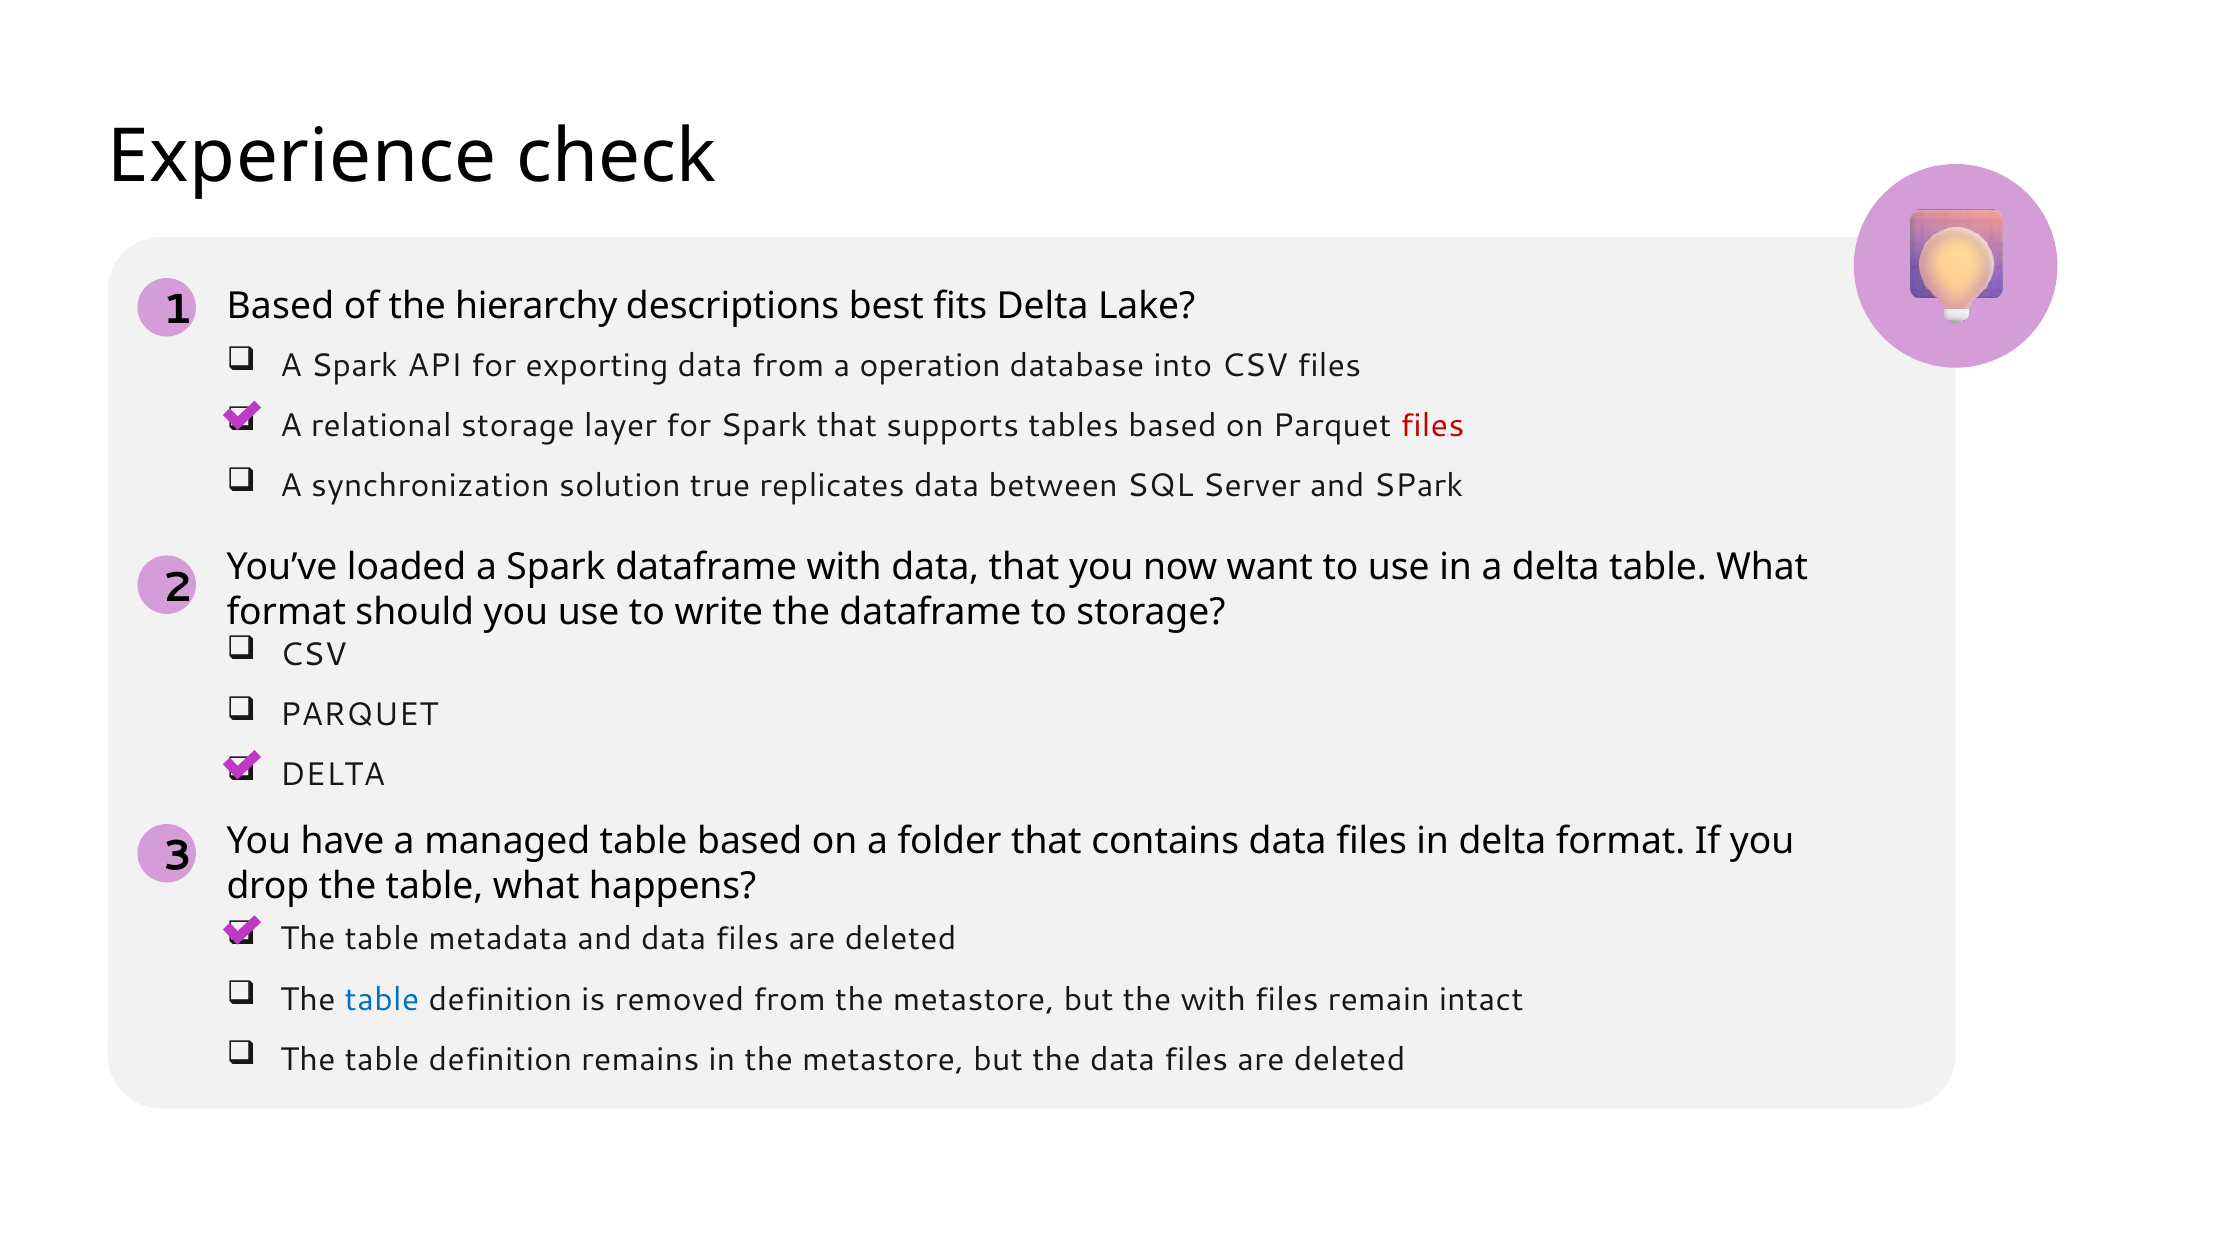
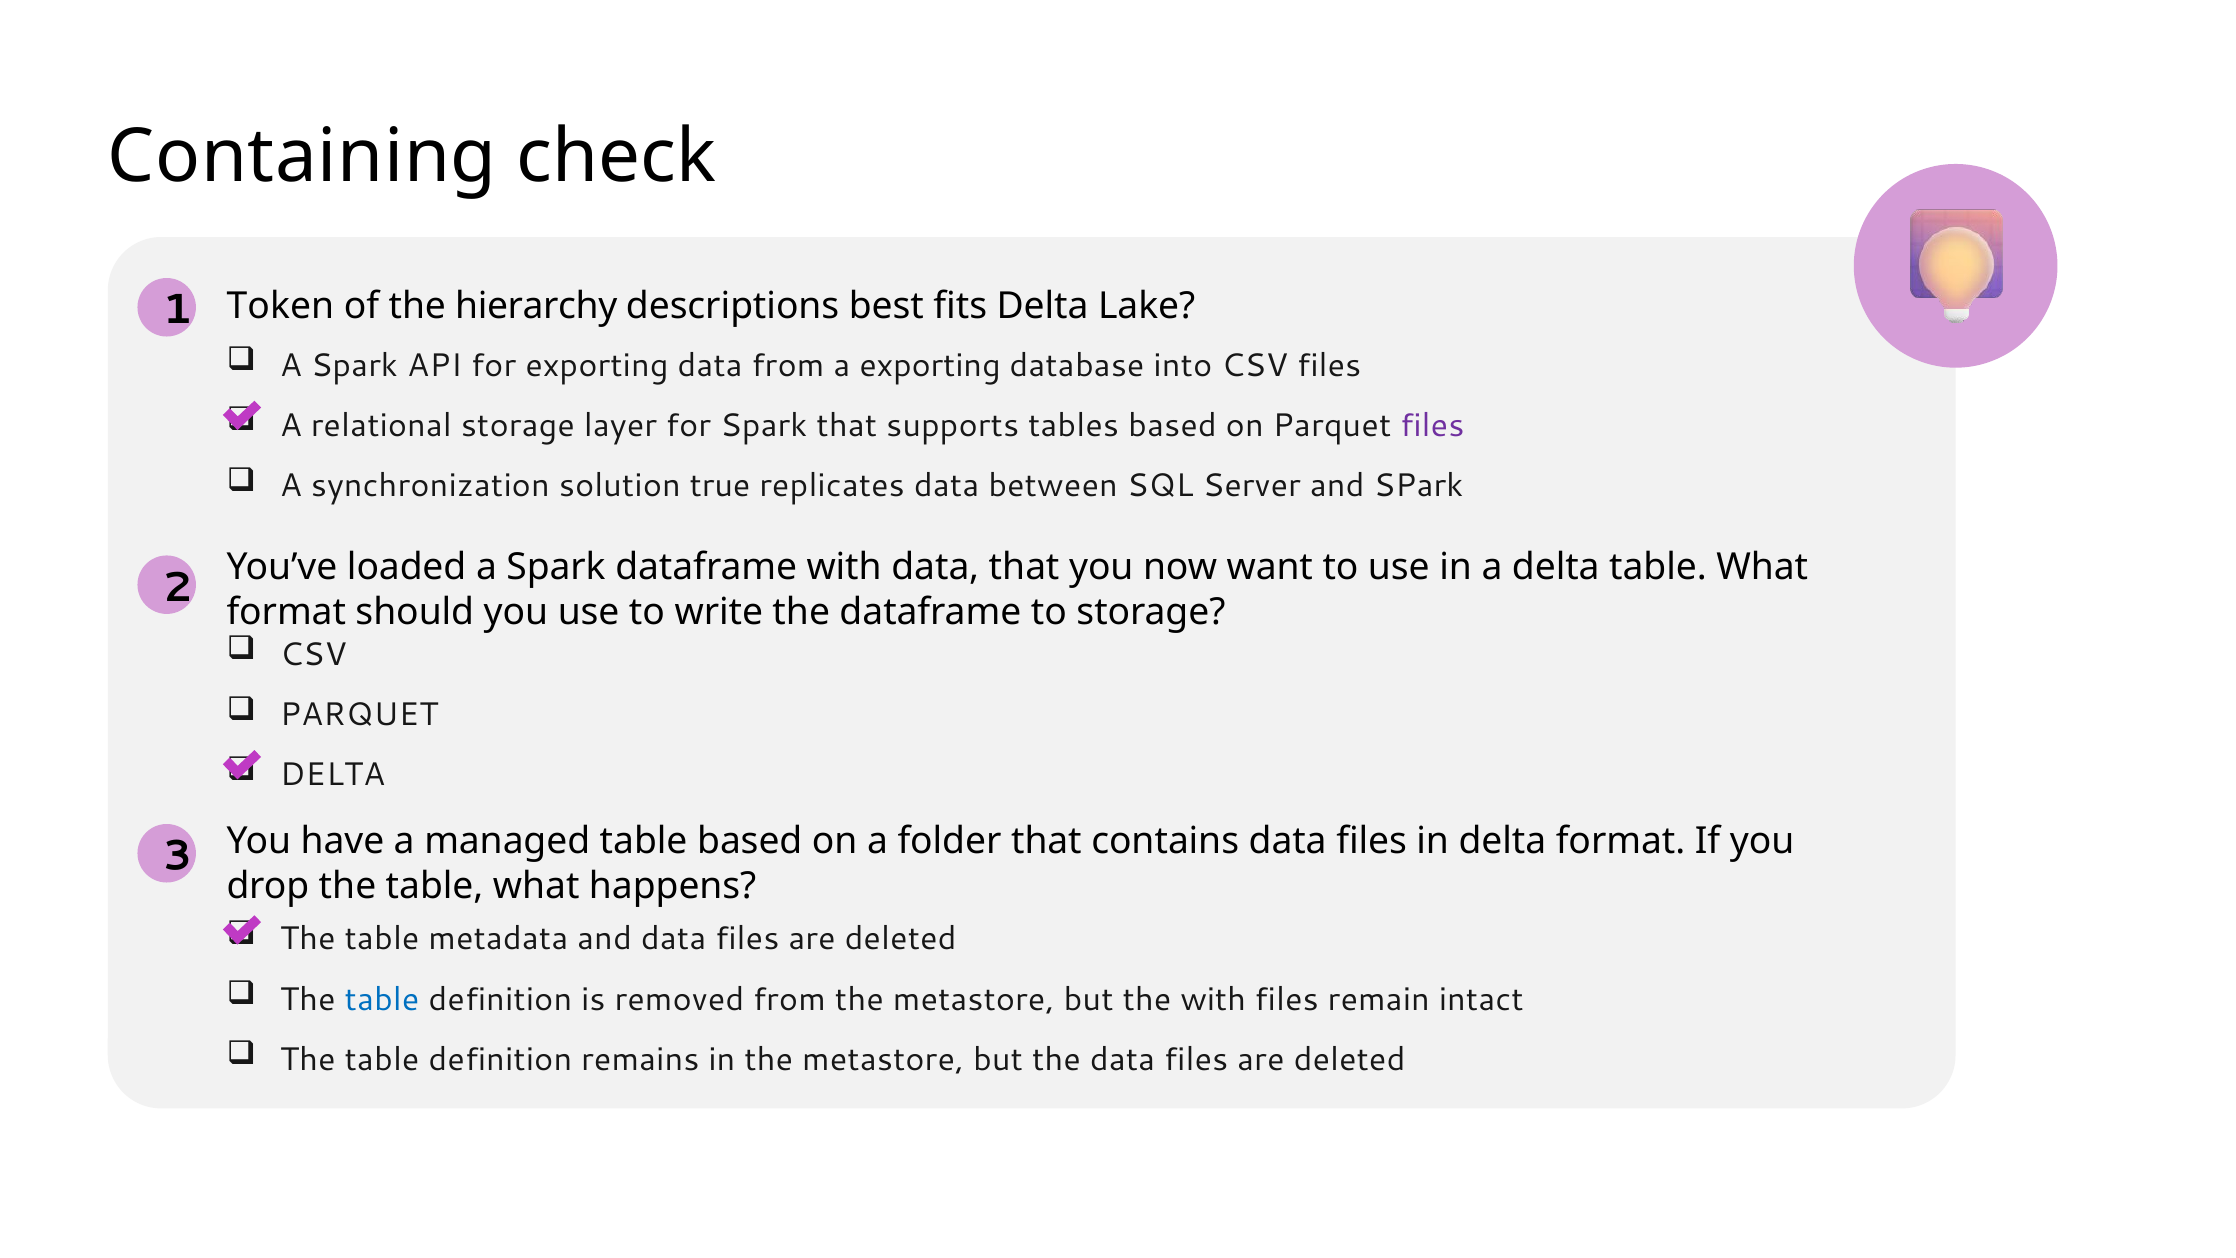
Experience: Experience -> Containing (302, 157)
Based: Based -> Token (280, 306)
a operation: operation -> exporting (930, 365)
files colour: red -> purple (1432, 425)
